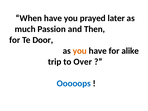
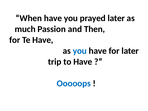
Te Door: Door -> Have (43, 40)
you colour: orange -> blue (80, 51)
for alike: alike -> later (130, 51)
to Over: Over -> Have (83, 62)
